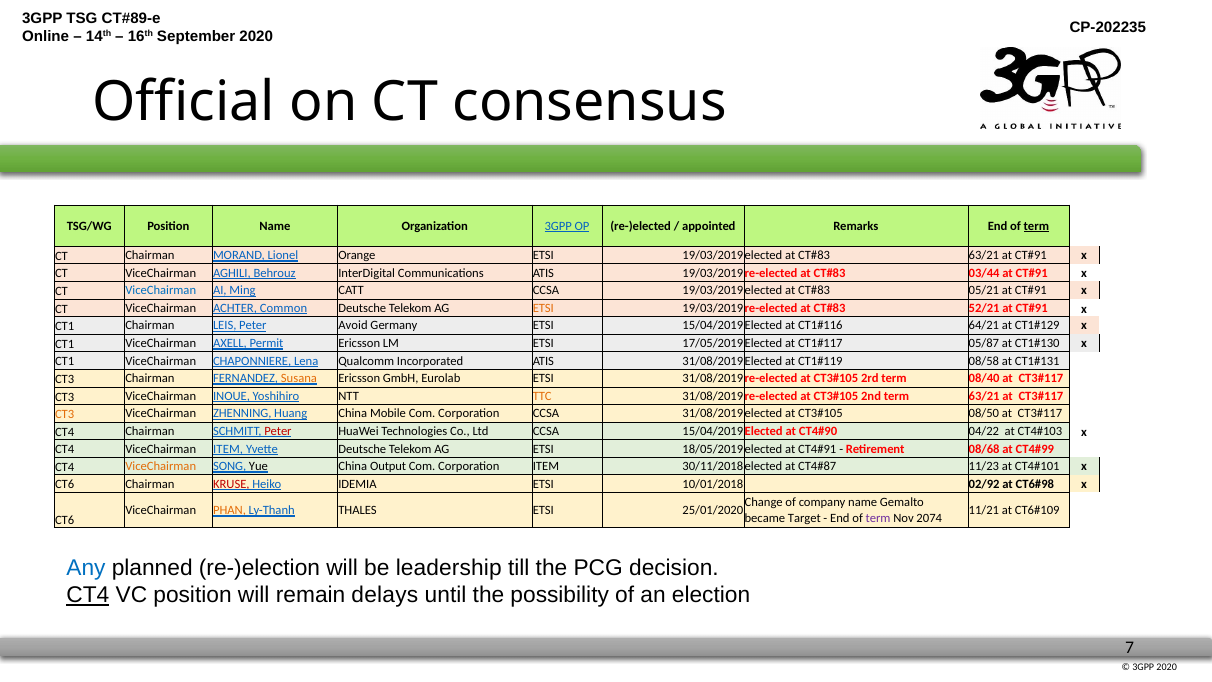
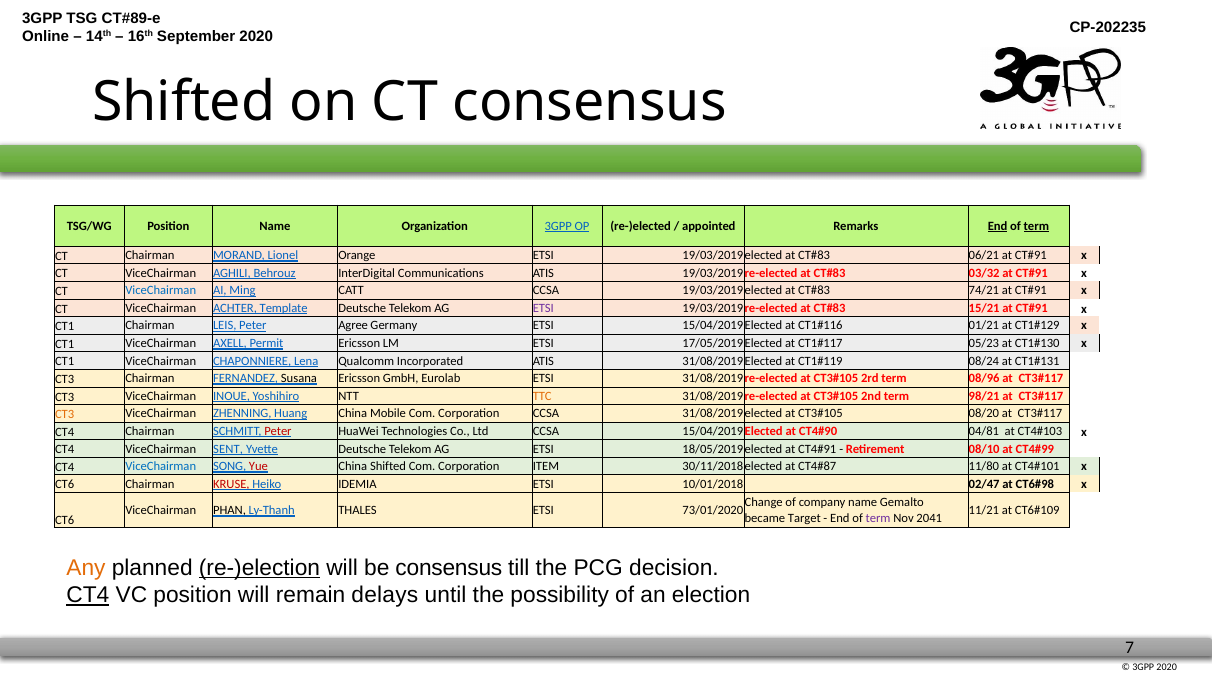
Official: Official -> Shifted (184, 102)
End underline: none -> present (998, 226)
63/21: 63/21 -> 06/21 (984, 255)
03/44: 03/44 -> 03/32 (984, 273)
05/21: 05/21 -> 74/21 (984, 291)
Common: Common -> Template (284, 308)
ETSI colour: orange -> purple (543, 308)
52/21: 52/21 -> 15/21 (984, 308)
Avoid: Avoid -> Agree (353, 326)
64/21: 64/21 -> 01/21 (984, 326)
05/87: 05/87 -> 05/23 (984, 343)
08/58: 08/58 -> 08/24 (984, 361)
Susana colour: orange -> black (299, 378)
08/40: 08/40 -> 08/96 (984, 378)
term 63/21: 63/21 -> 98/21 (984, 396)
08/50: 08/50 -> 08/20 (984, 414)
04/22: 04/22 -> 04/81 (984, 431)
ViceChairman ITEM: ITEM -> SENT (228, 449)
08/68: 08/68 -> 08/10 (984, 449)
ViceChairman colour: orange -> blue (161, 466)
Yue colour: black -> red (258, 466)
China Output: Output -> Shifted (388, 466)
11/23: 11/23 -> 11/80 (984, 466)
02/92: 02/92 -> 02/47 (984, 485)
PHAN colour: orange -> black (230, 510)
25/01/2020: 25/01/2020 -> 73/01/2020 (713, 510)
2074: 2074 -> 2041 (929, 518)
Any colour: blue -> orange (86, 568)
re-)election underline: none -> present (259, 568)
be leadership: leadership -> consensus (449, 568)
